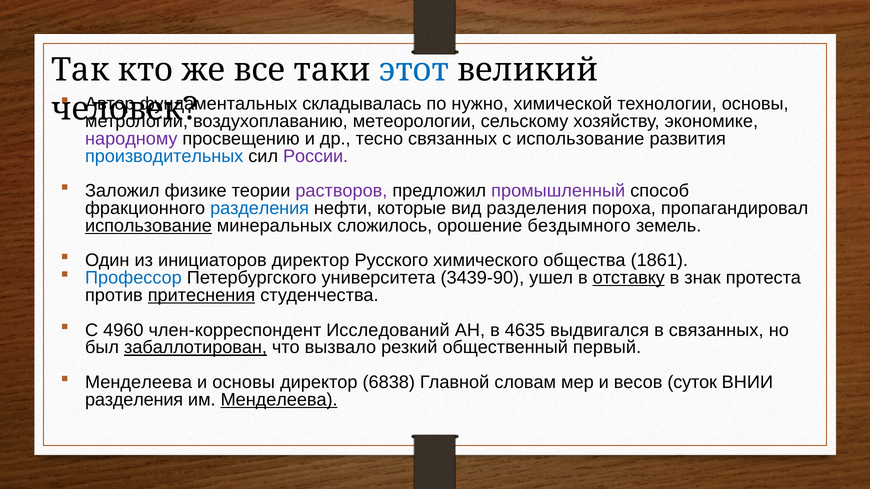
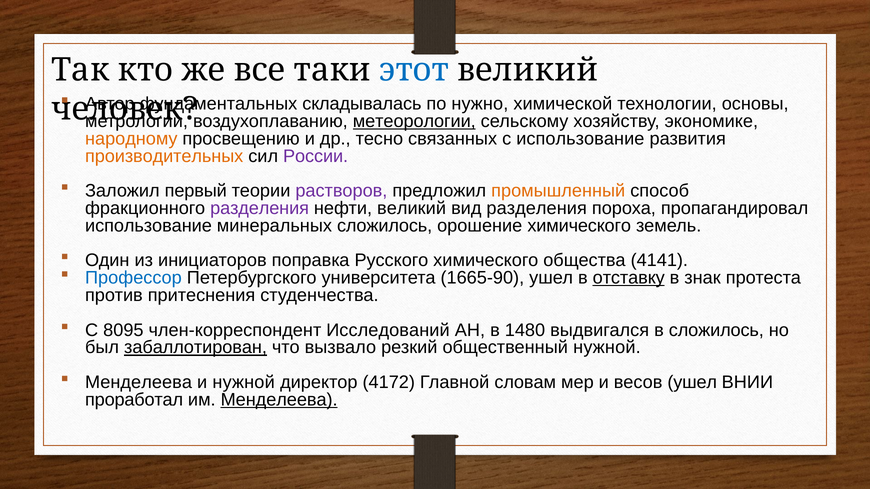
метеорологии underline: none -> present (414, 121)
народному colour: purple -> orange (131, 139)
производительных colour: blue -> orange (164, 156)
физике: физике -> первый (196, 191)
промышленный colour: purple -> orange (558, 191)
разделения colour: blue -> purple (260, 208)
нефти которые: которые -> великий (412, 208)
использование underline: present -> none (148, 226)
орошение бездымного: бездымного -> химического (579, 226)
инициаторов директор: директор -> поправка (311, 261)
1861: 1861 -> 4141 (659, 261)
3439-90: 3439-90 -> 1665-90 (482, 278)
притеснения underline: present -> none (202, 296)
4960: 4960 -> 8095 (123, 330)
4635: 4635 -> 1480 (525, 330)
в связанных: связанных -> сложилось (716, 330)
общественный первый: первый -> нужной (607, 348)
и основы: основы -> нужной (244, 383)
6838: 6838 -> 4172 (389, 383)
весов суток: суток -> ушел (692, 383)
разделения: разделения -> проработал (134, 400)
